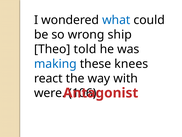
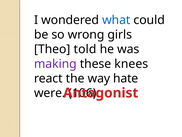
ship: ship -> girls (120, 34)
making colour: blue -> purple (55, 64)
with: with -> hate (126, 78)
